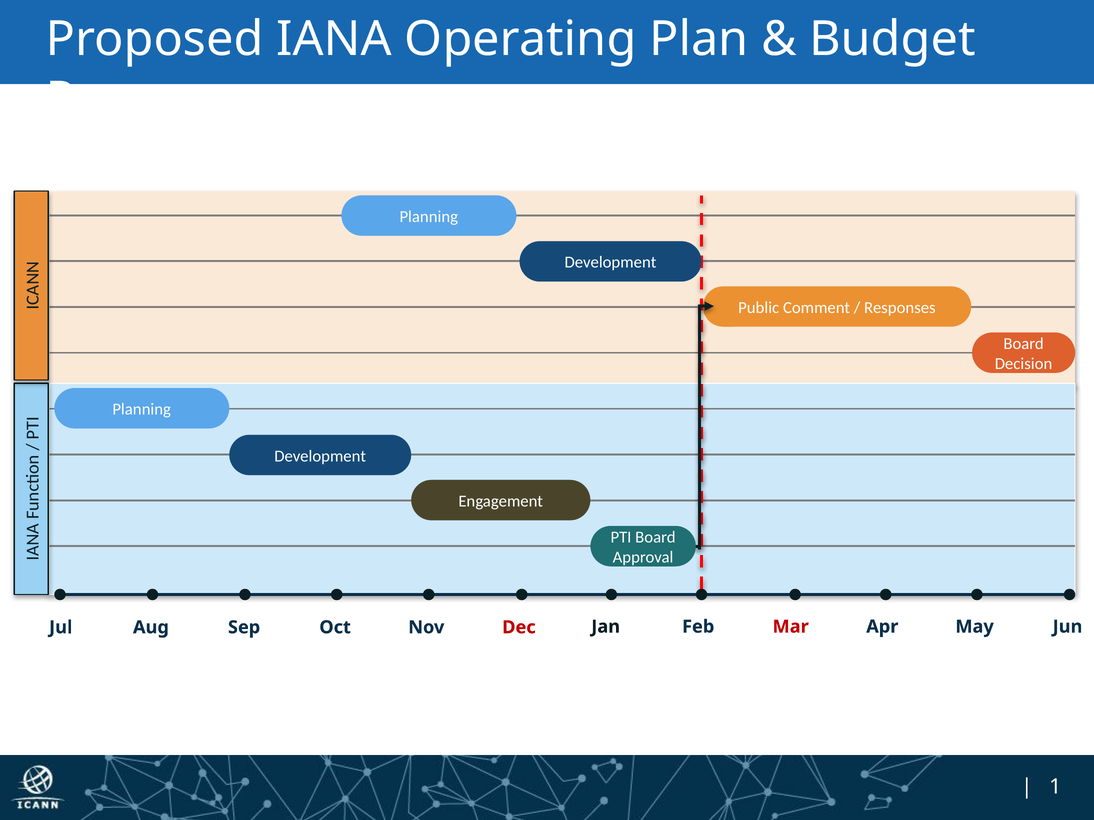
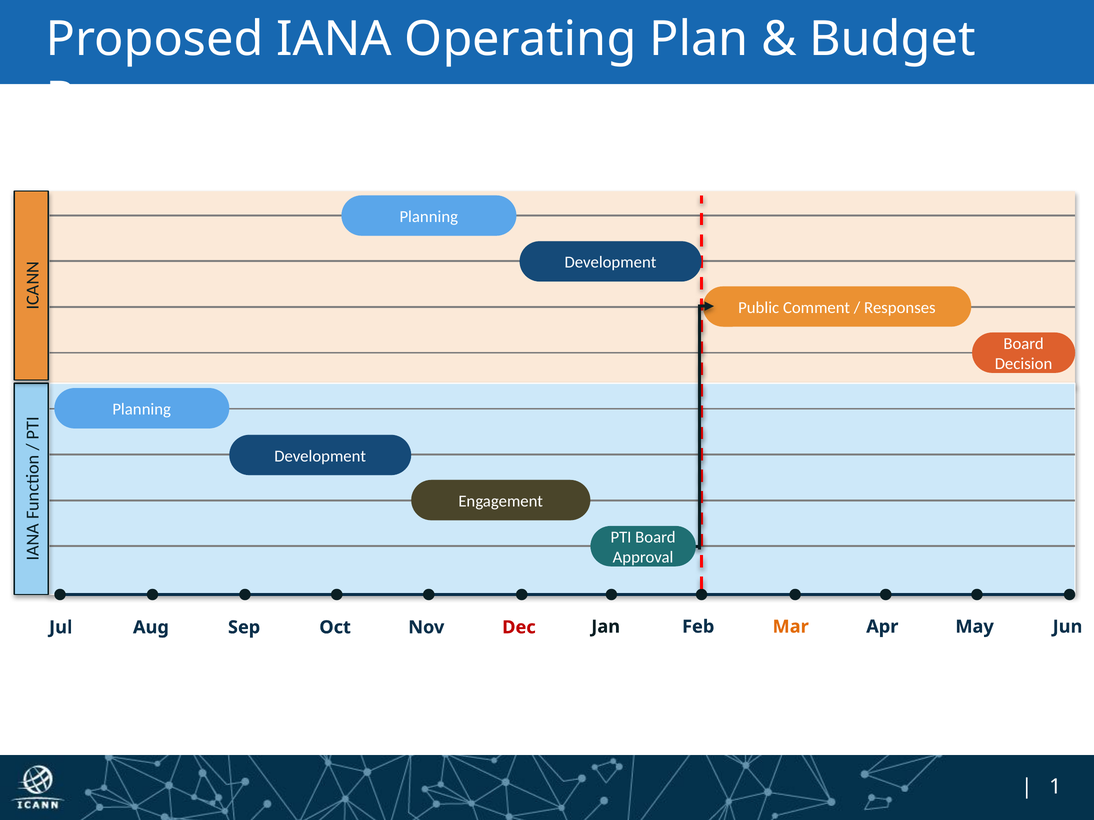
Mar colour: red -> orange (791, 627)
